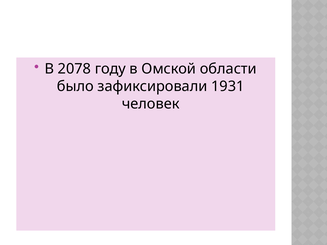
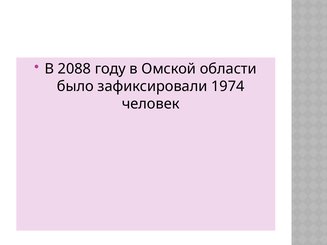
2078: 2078 -> 2088 (74, 69)
1931: 1931 -> 1974 (228, 86)
